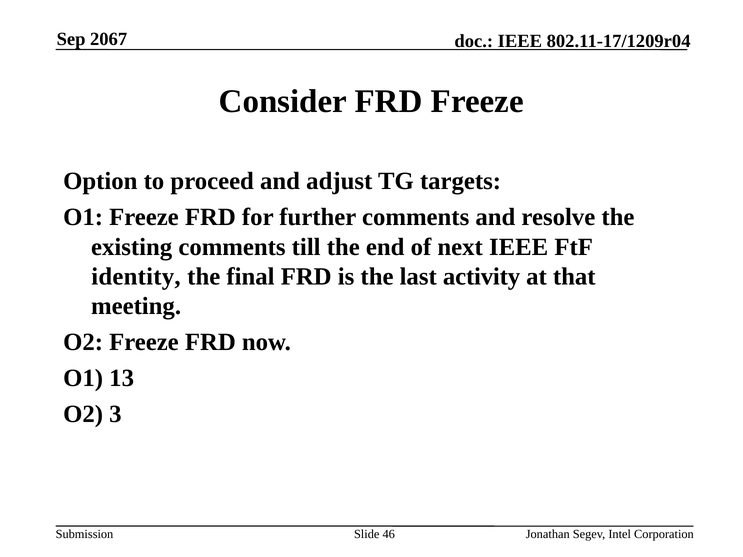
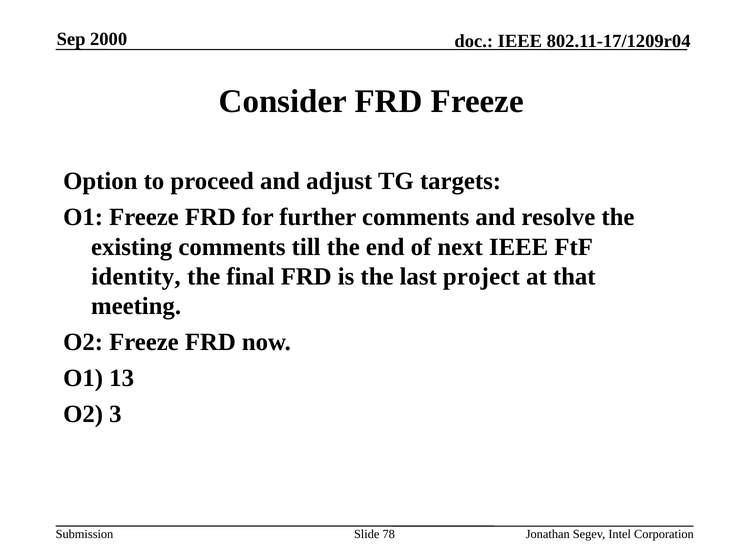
2067: 2067 -> 2000 (109, 39)
activity: activity -> project (481, 277)
46: 46 -> 78 (389, 534)
